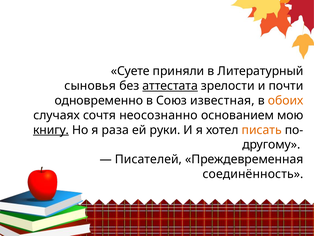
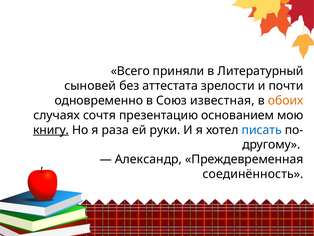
Суете: Суете -> Всего (130, 71)
сыновья: сыновья -> сыновей (90, 86)
аттестата underline: present -> none (170, 86)
неосознанно: неосознанно -> презентацию (159, 115)
писать colour: orange -> blue (262, 130)
Писателей: Писателей -> Александр (148, 159)
